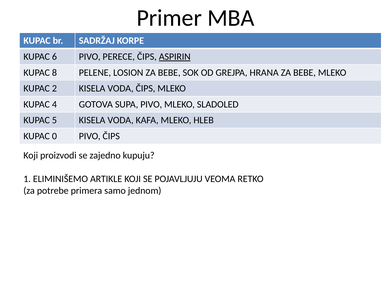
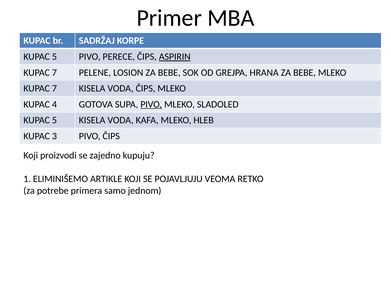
6: 6 -> 5 (54, 56)
8: 8 -> 7 (54, 72)
2: 2 -> 7 (54, 88)
PIVO underline: none -> present (151, 104)
0: 0 -> 3 (54, 136)
